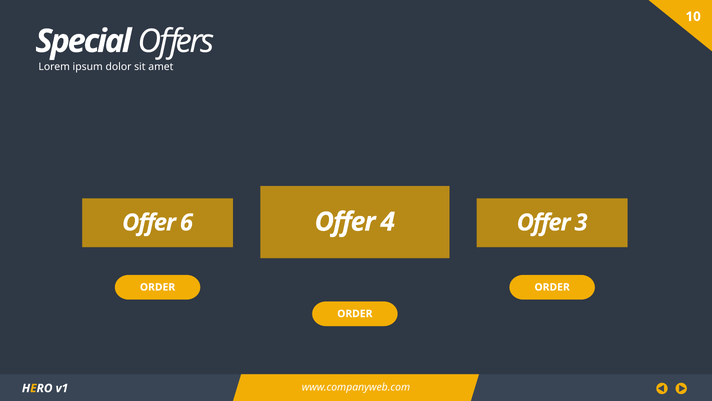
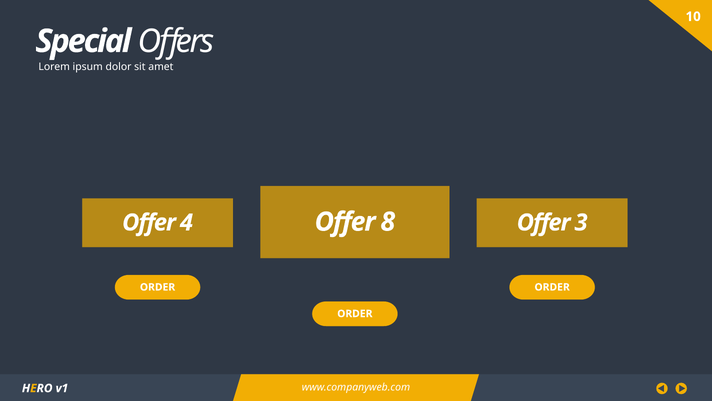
4: 4 -> 8 (388, 222)
6: 6 -> 4 (186, 222)
